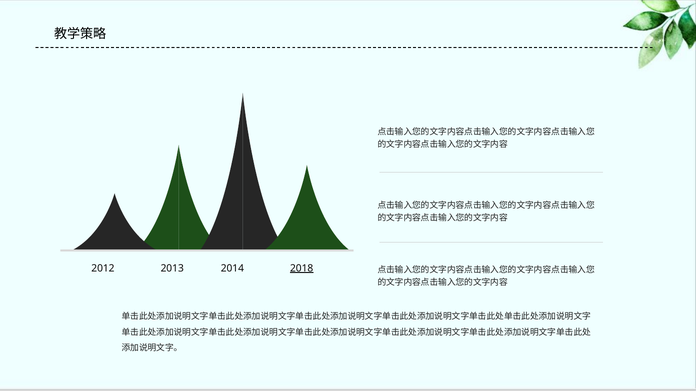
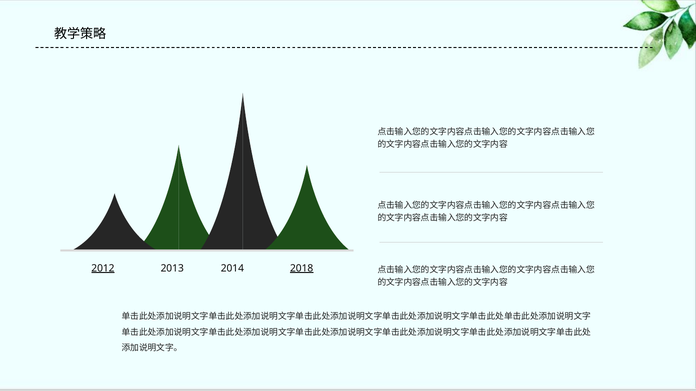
2012 underline: none -> present (103, 269)
